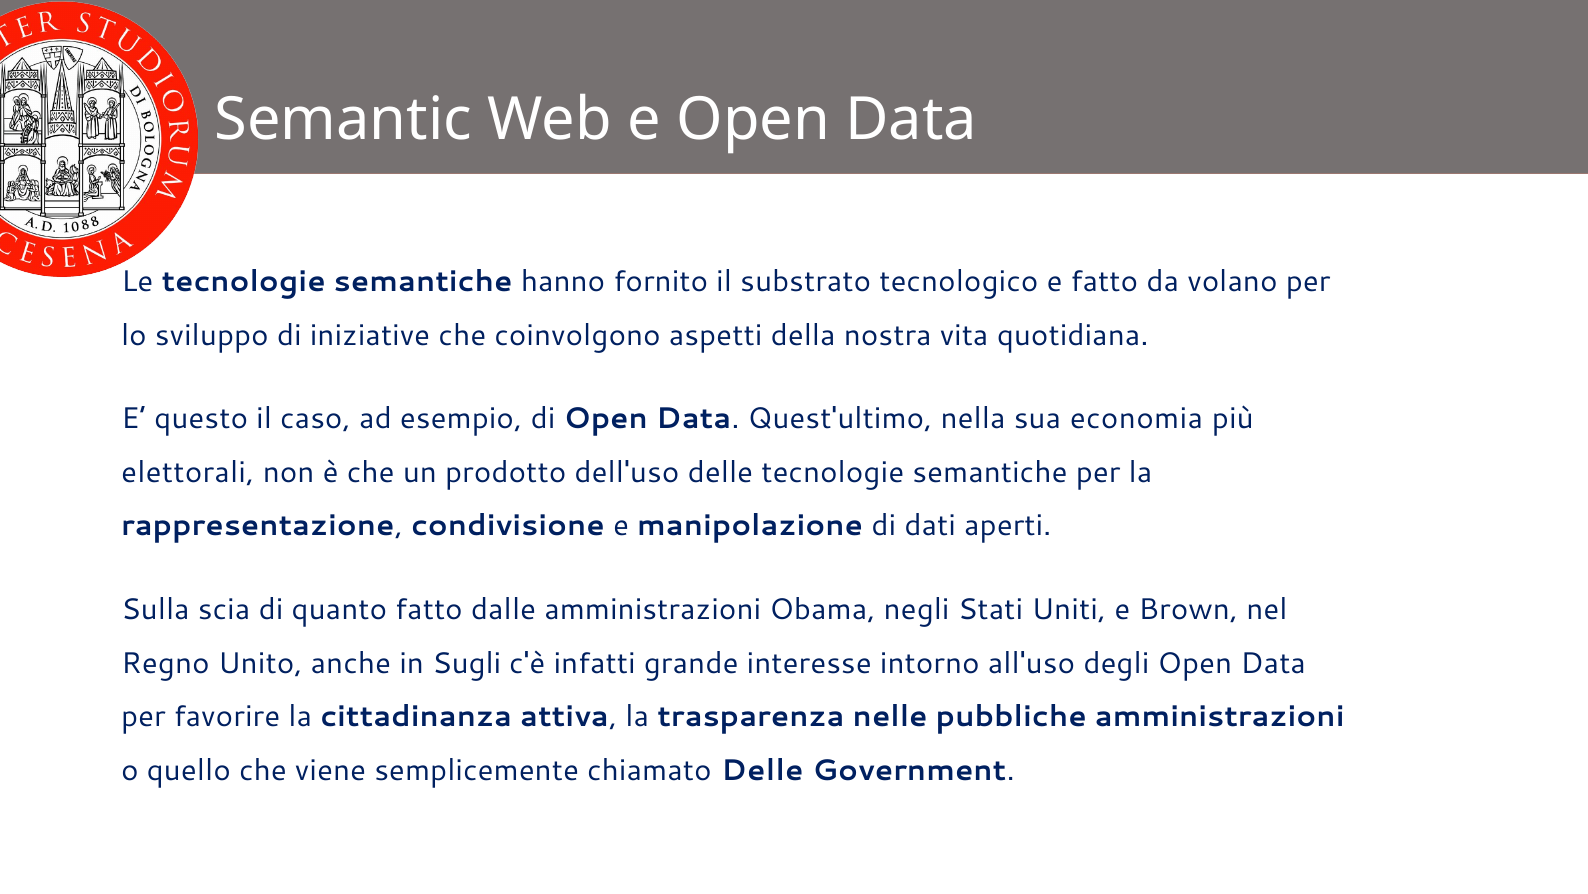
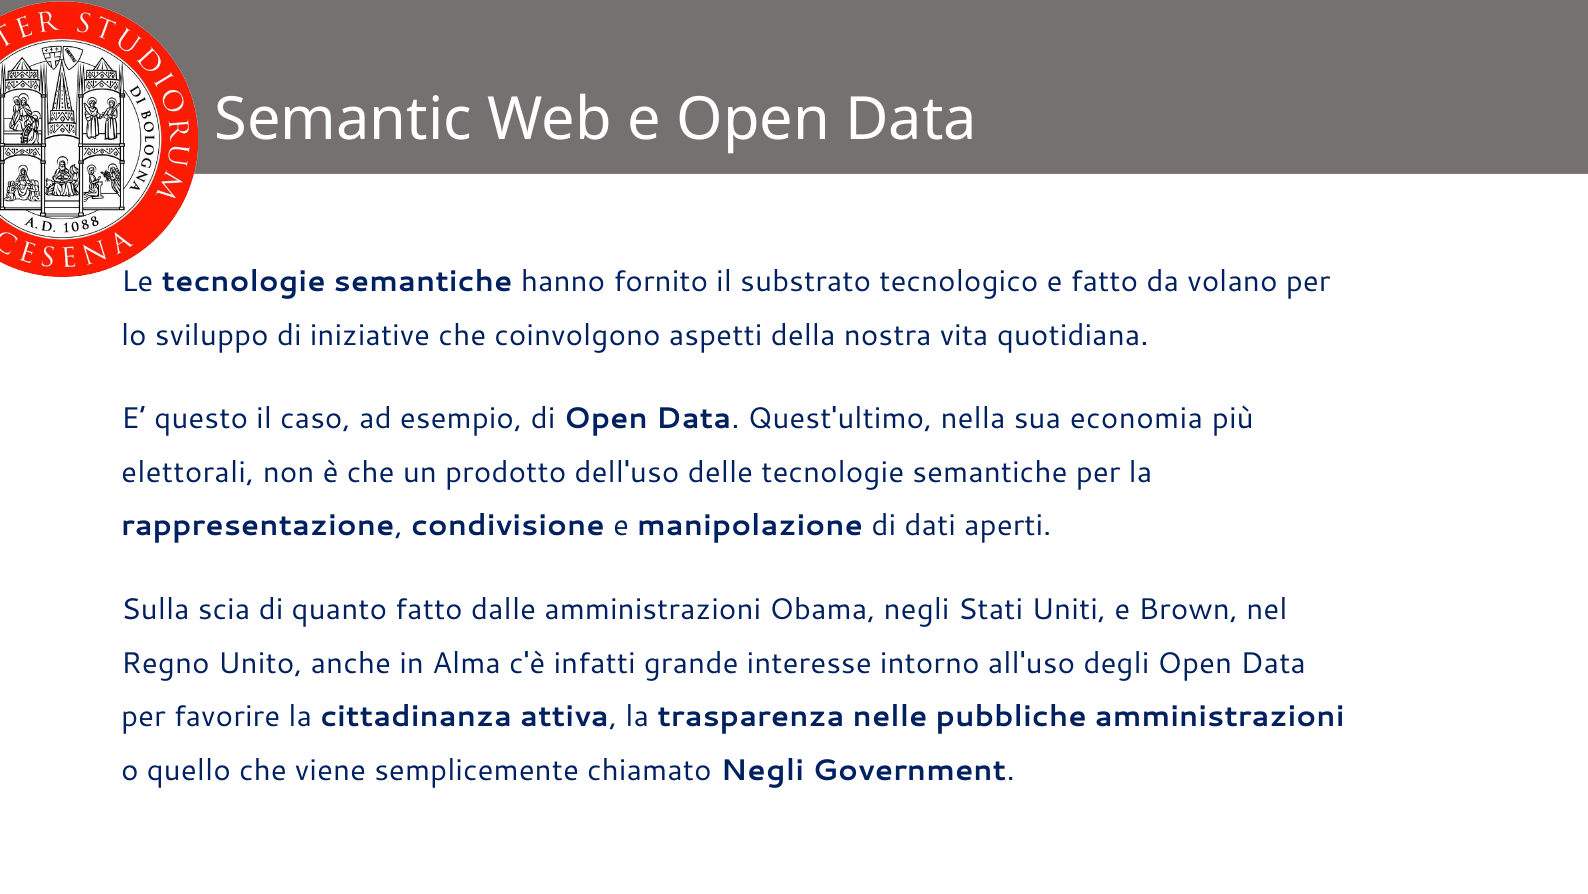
Sugli: Sugli -> Alma (467, 663)
chiamato Delle: Delle -> Negli (762, 770)
